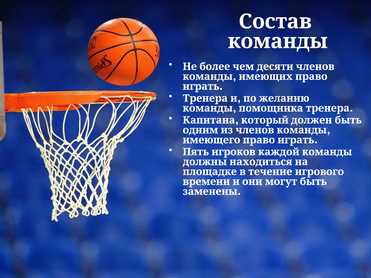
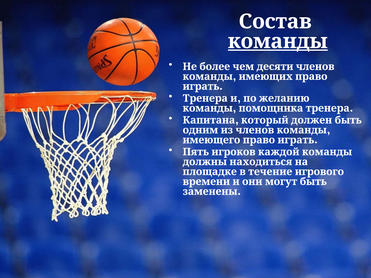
команды underline: none -> present (278, 41)
